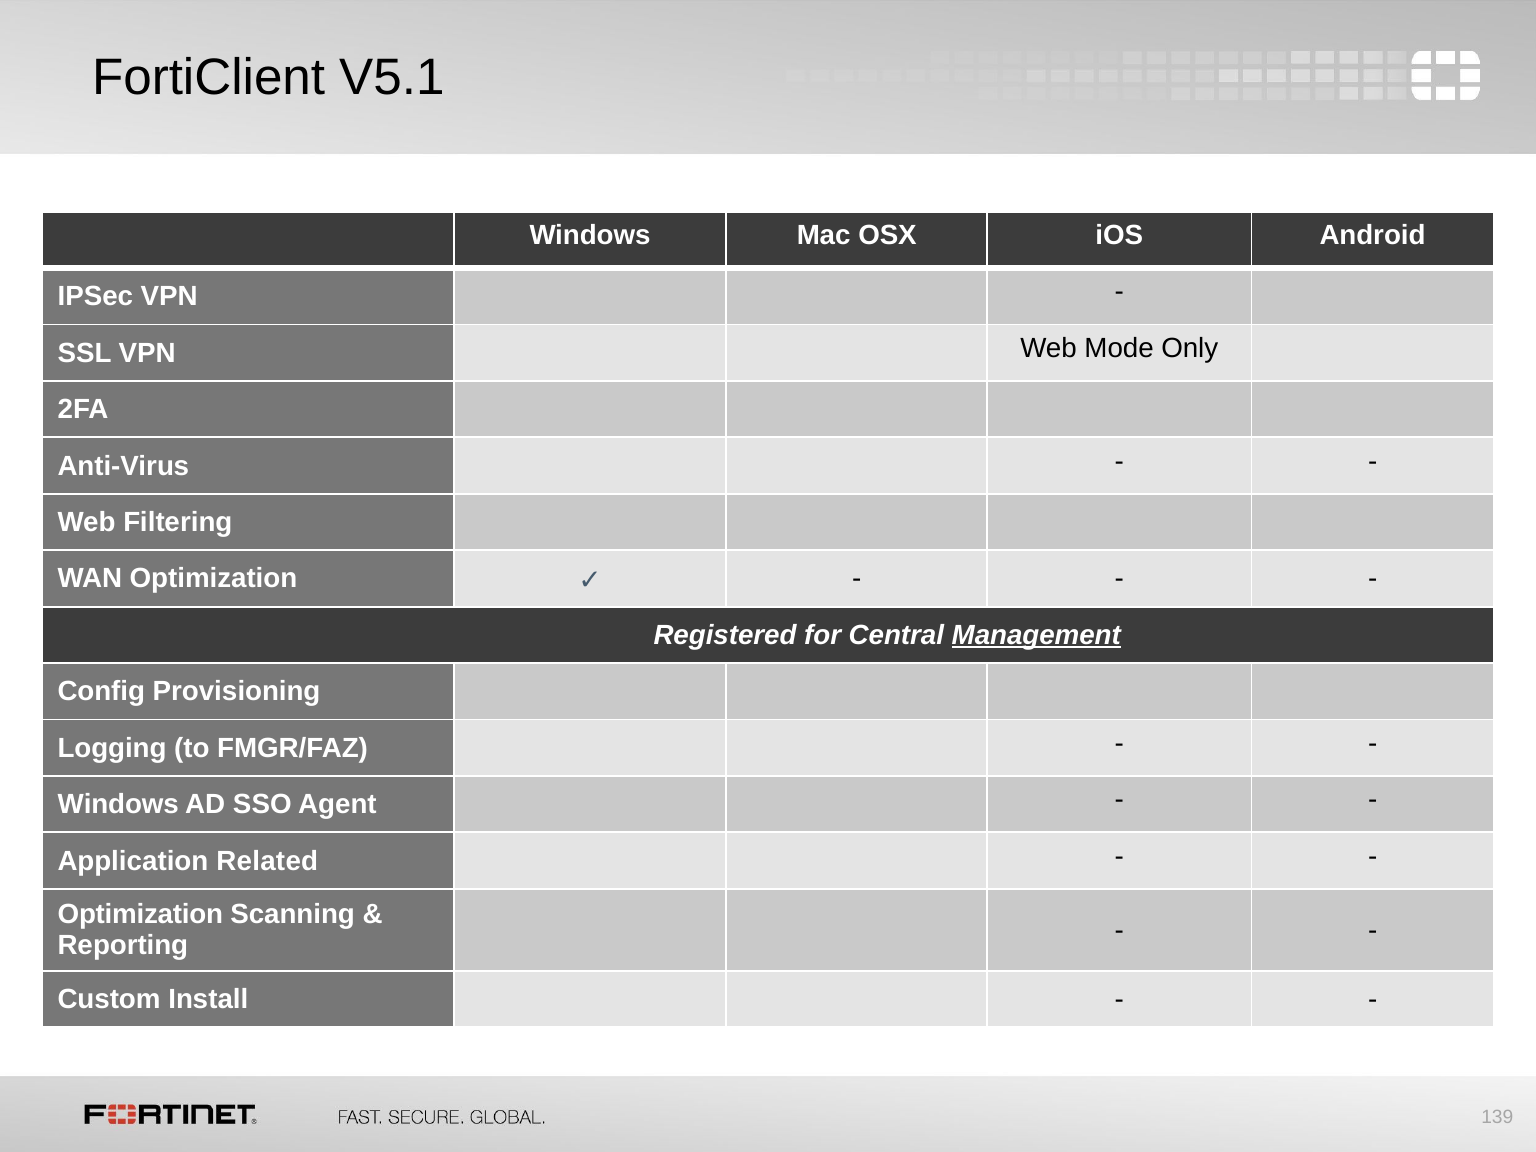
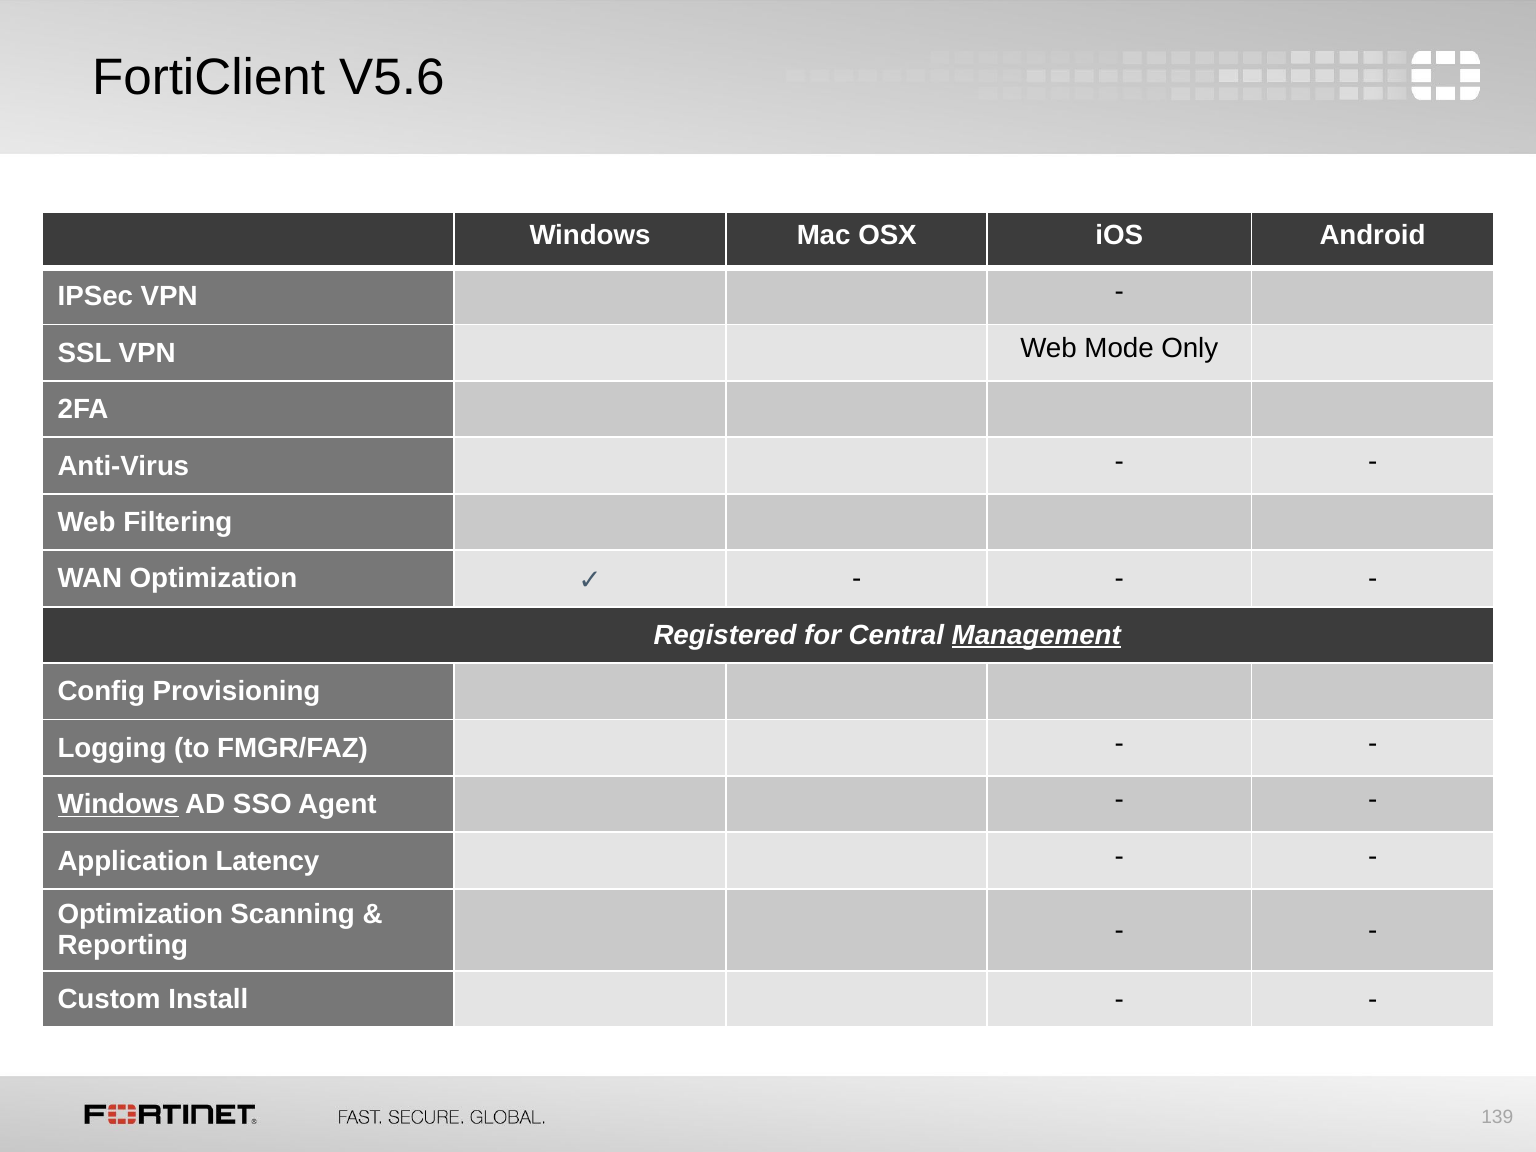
V5.1: V5.1 -> V5.6 (392, 77)
Windows underline: none -> present (118, 804)
Related: Related -> Latency (267, 861)
